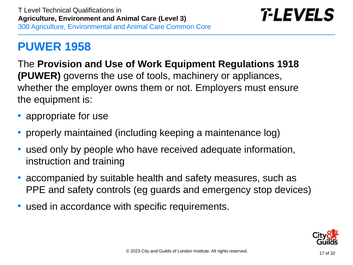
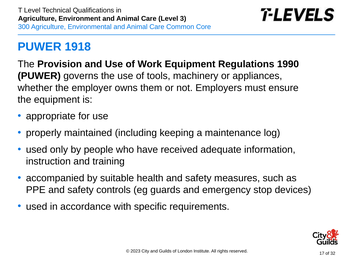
1958: 1958 -> 1918 (78, 47)
1918: 1918 -> 1990 (288, 64)
